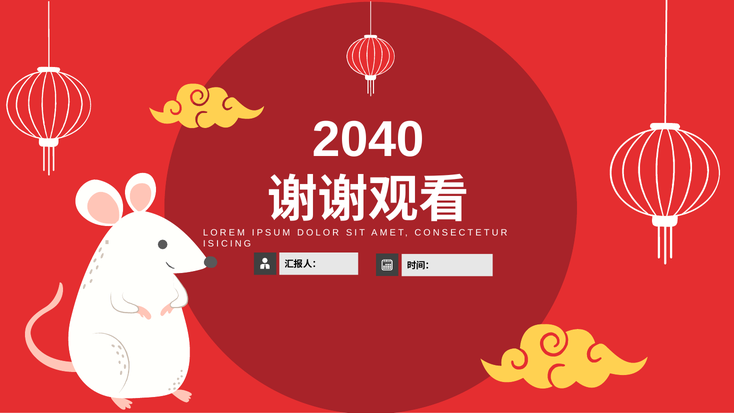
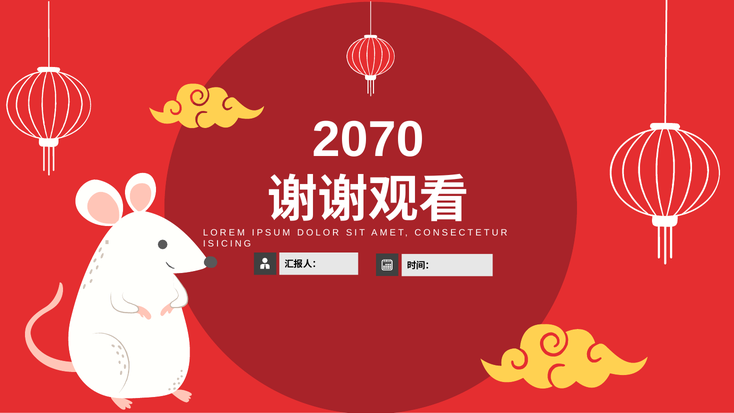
2040: 2040 -> 2070 (368, 140)
